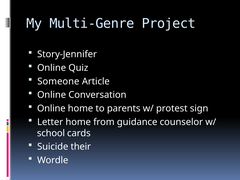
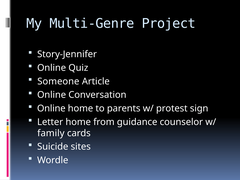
school: school -> family (51, 133)
their: their -> sites (81, 147)
